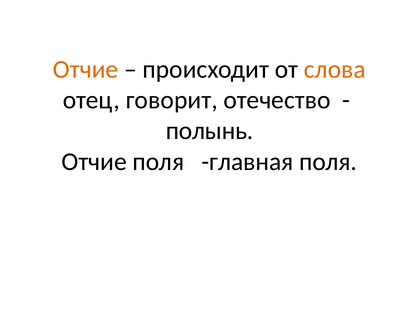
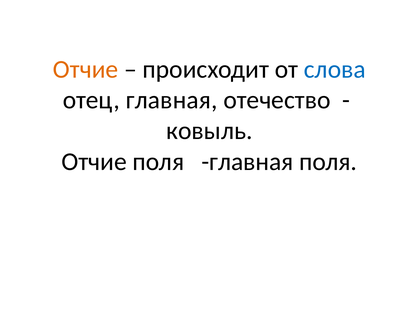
слова colour: orange -> blue (335, 70)
отец говорит: говорит -> главная (172, 100)
полынь: полынь -> ковыль (209, 131)
